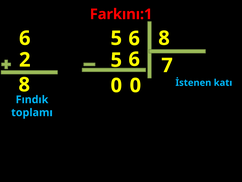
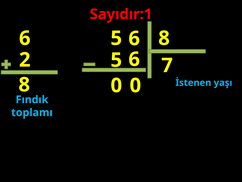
Farkını:1: Farkını:1 -> Sayıdır:1 (121, 14)
katı: katı -> yaşı (223, 83)
